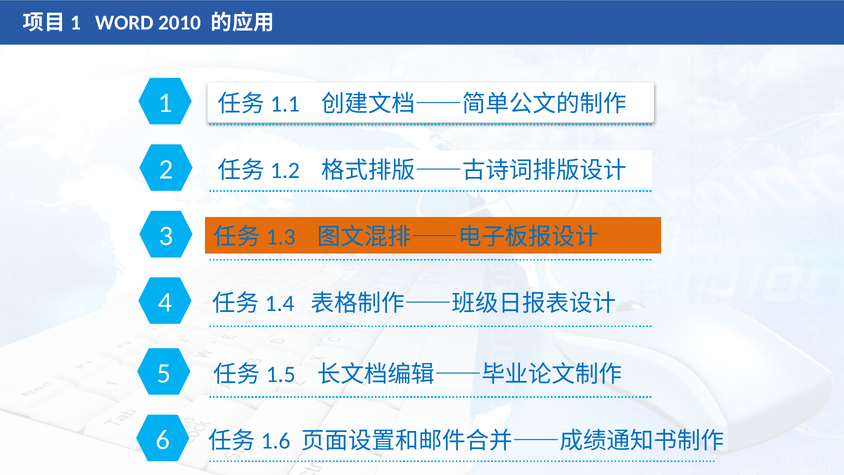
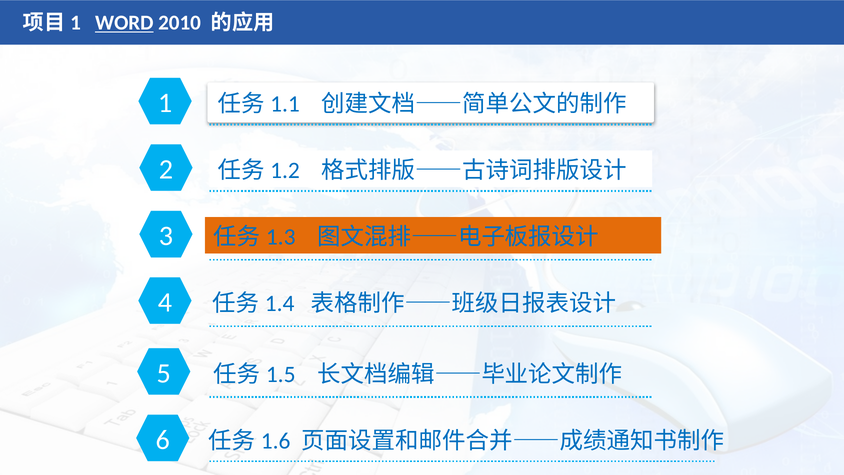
WORD underline: none -> present (124, 23)
